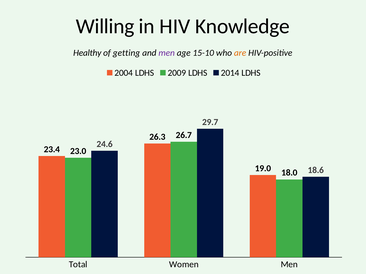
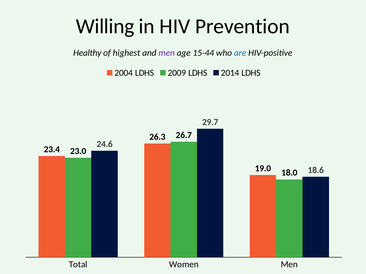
Knowledge: Knowledge -> Prevention (242, 26)
getting: getting -> highest (126, 53)
15-10: 15-10 -> 15-44 (203, 53)
are colour: orange -> blue (240, 53)
